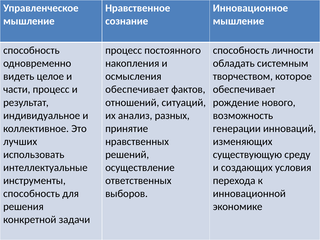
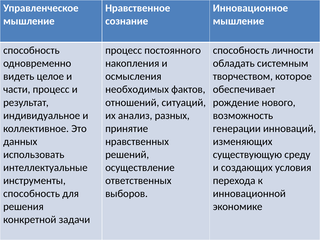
обеспечивает: обеспечивает -> необходимых (137, 89)
лучших: лучших -> данных (20, 142)
